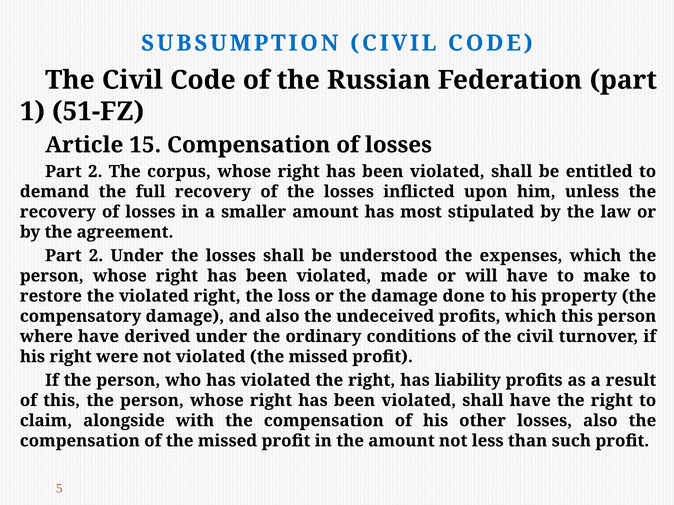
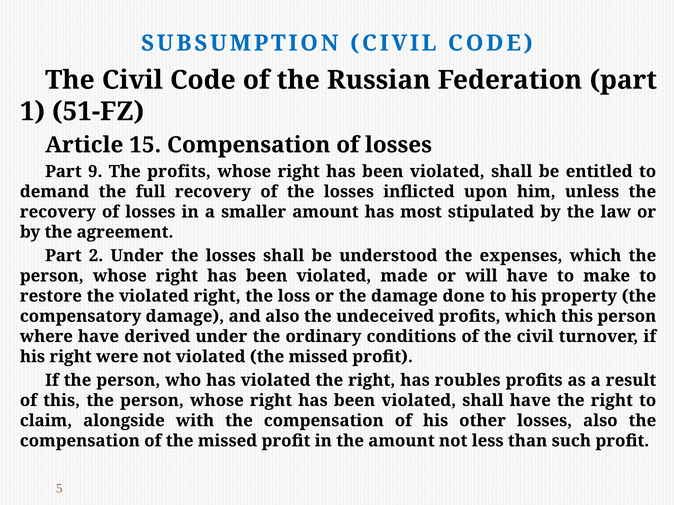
2: 2 -> 9 (95, 172)
The corpus: corpus -> profits (179, 172)
liability: liability -> roubles (468, 381)
